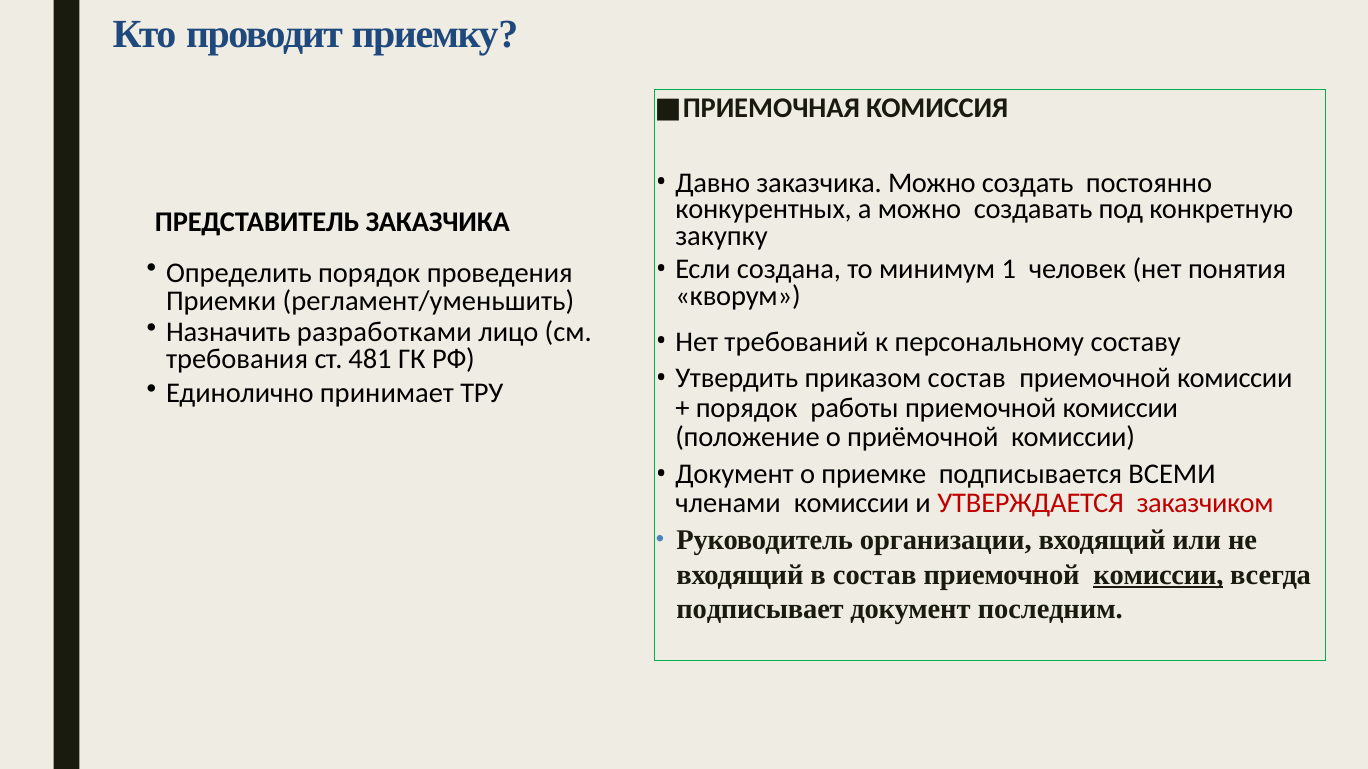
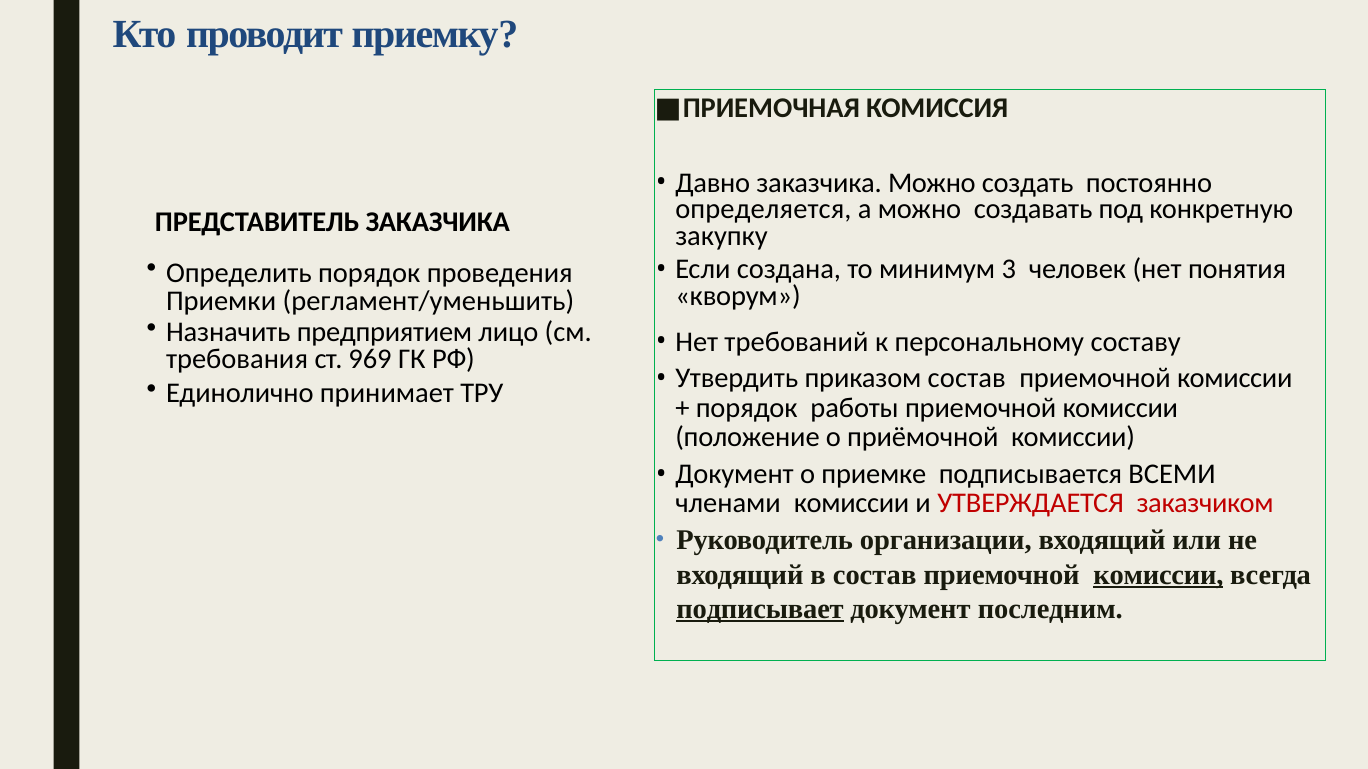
конкурентных: конкурентных -> определяется (763, 209)
1: 1 -> 3 (1009, 270)
разработками: разработками -> предприятием (385, 333)
481: 481 -> 969 (370, 359)
подписывает underline: none -> present (760, 609)
